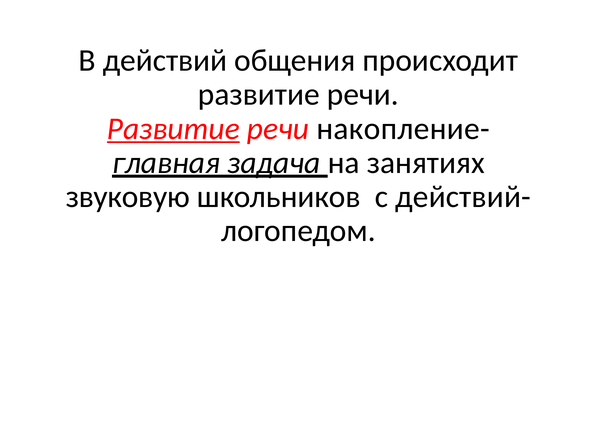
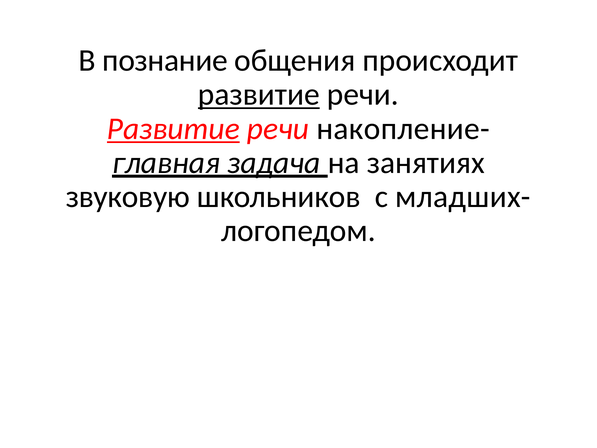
действий: действий -> познание (165, 60)
развитие underline: none -> present (259, 95)
действий-: действий- -> младших- (463, 197)
